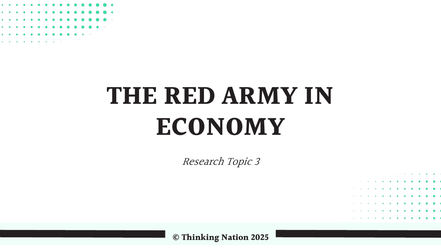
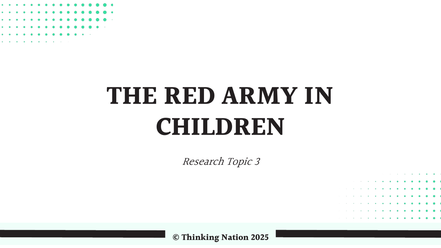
ECONOMY: ECONOMY -> CHILDREN (221, 128)
